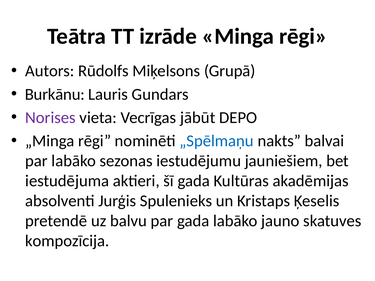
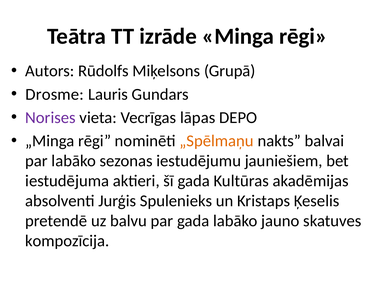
Burkānu: Burkānu -> Drosme (55, 94)
jābūt: jābūt -> lāpas (198, 118)
„Spēlmaņu colour: blue -> orange (217, 141)
